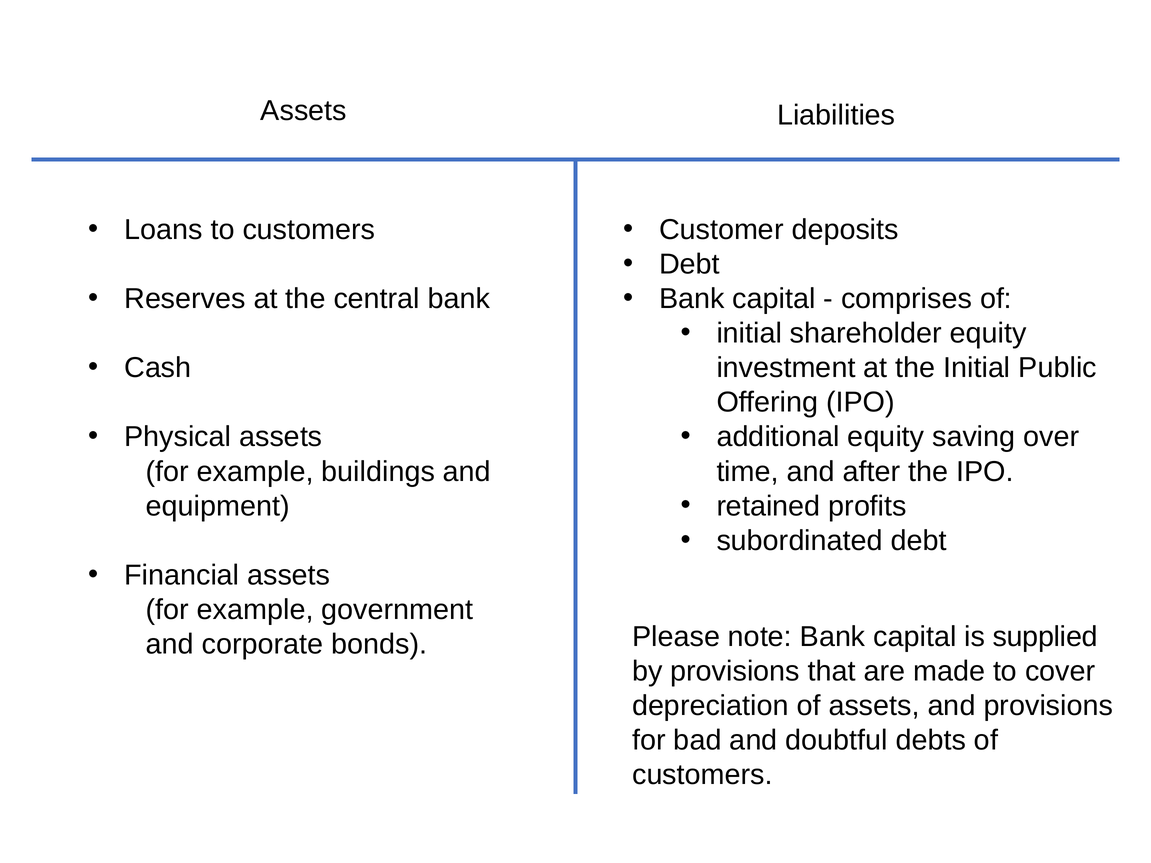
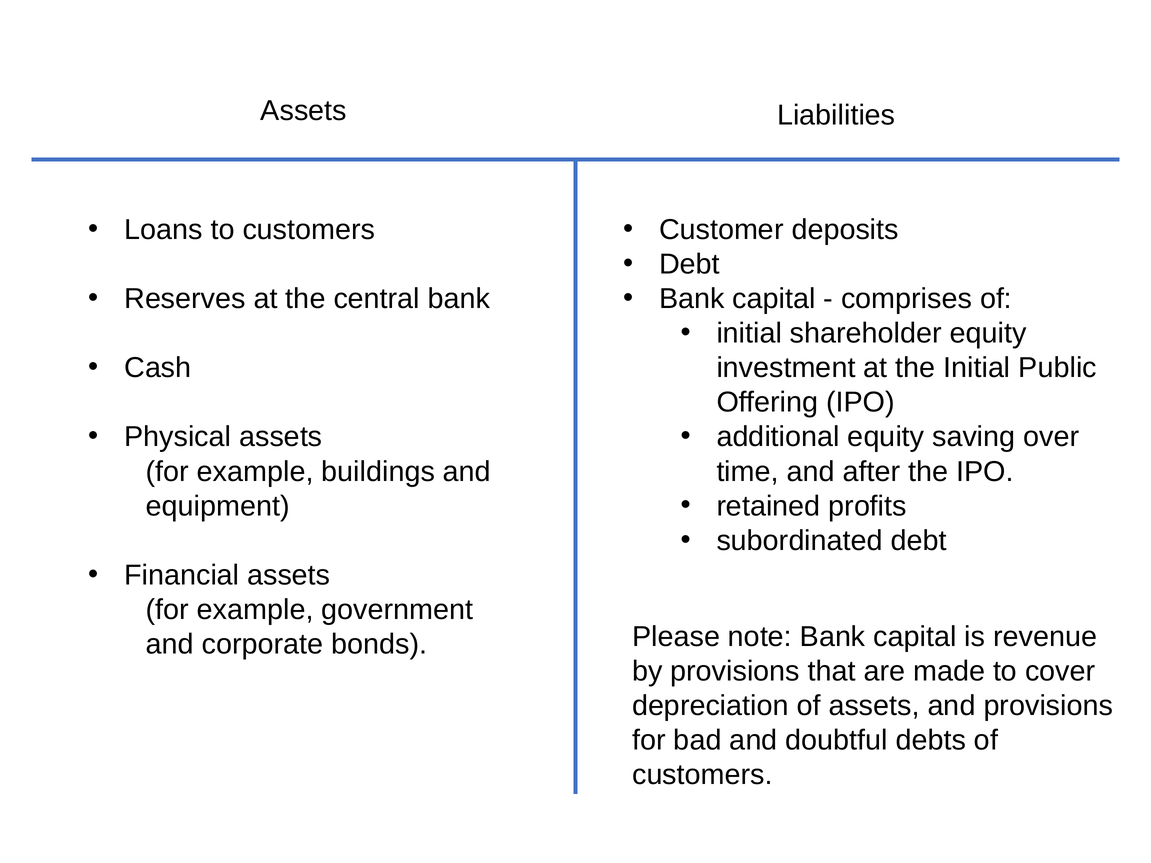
supplied: supplied -> revenue (1045, 637)
